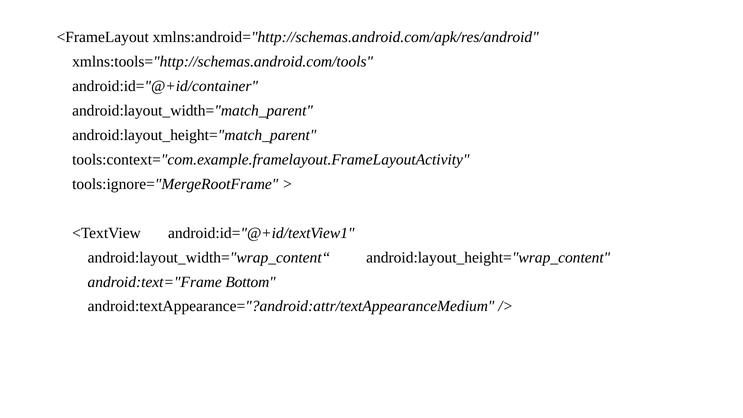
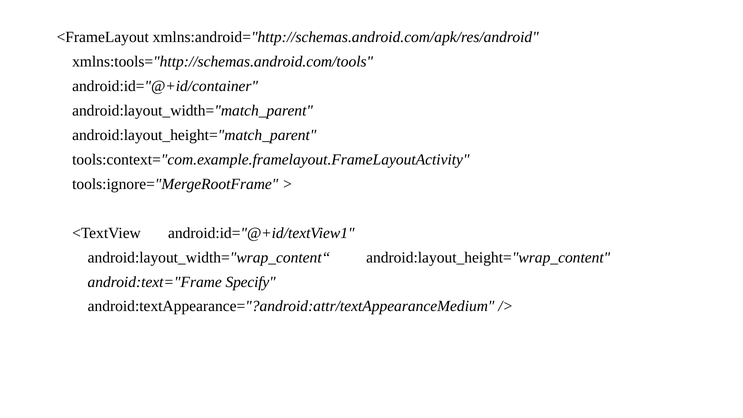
Bottom: Bottom -> Specify (251, 282)
